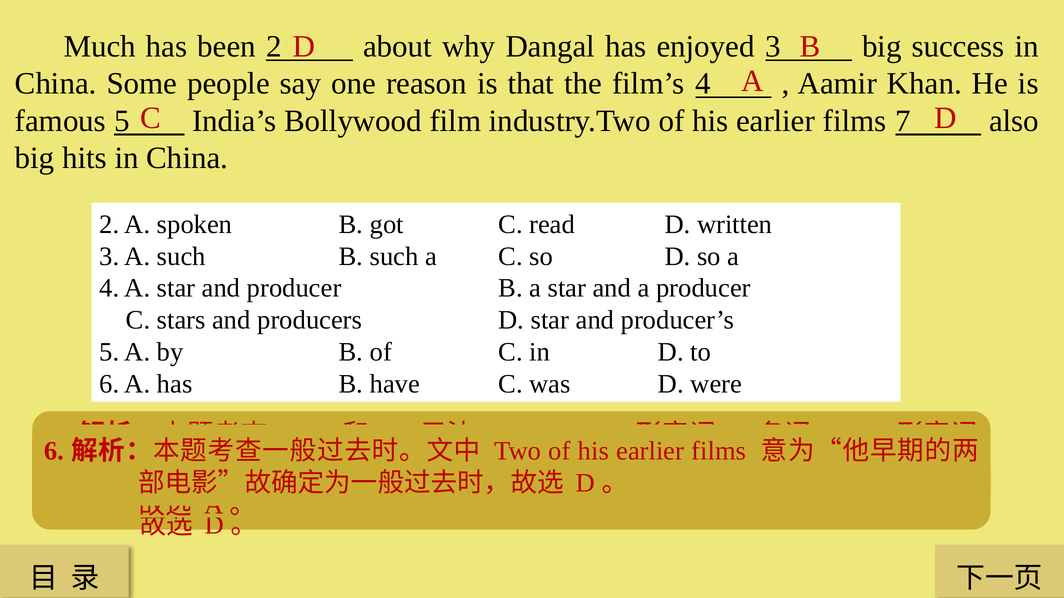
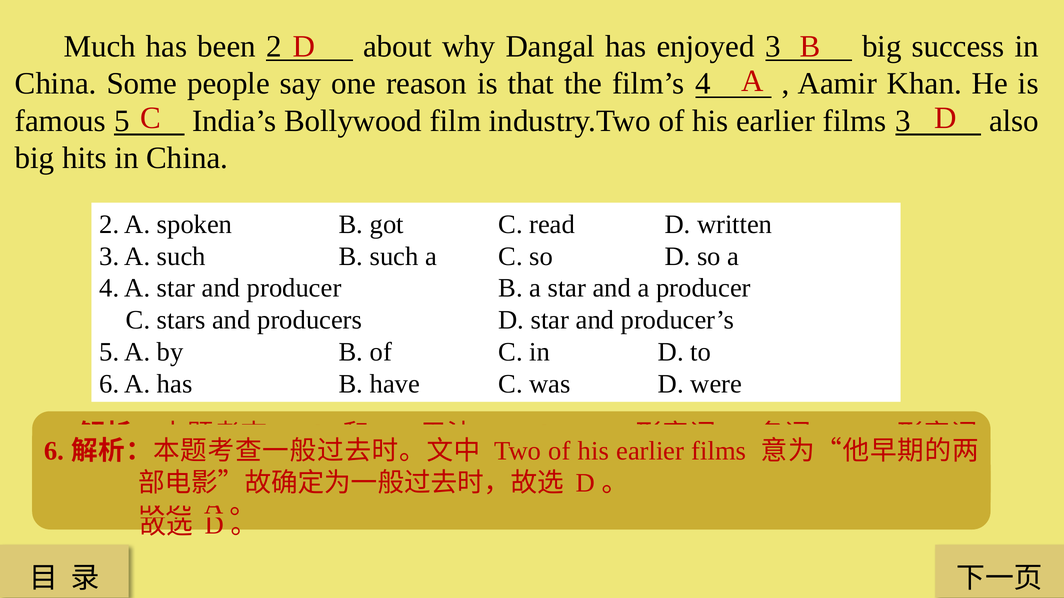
films 7: 7 -> 3 (903, 121)
